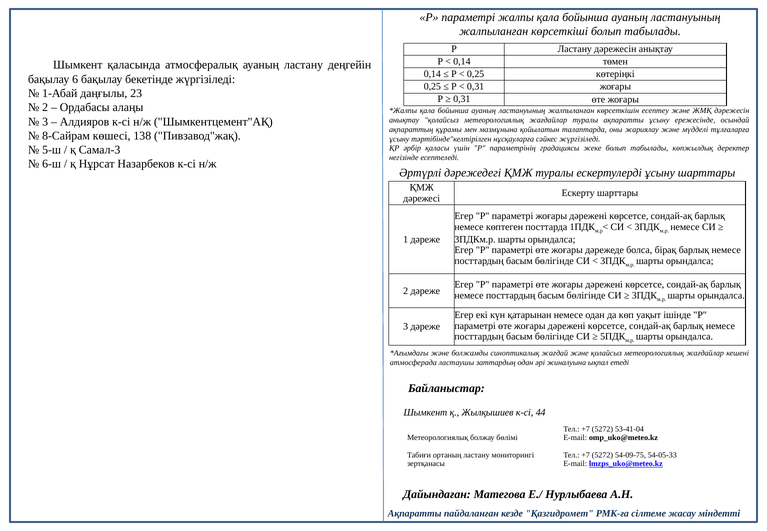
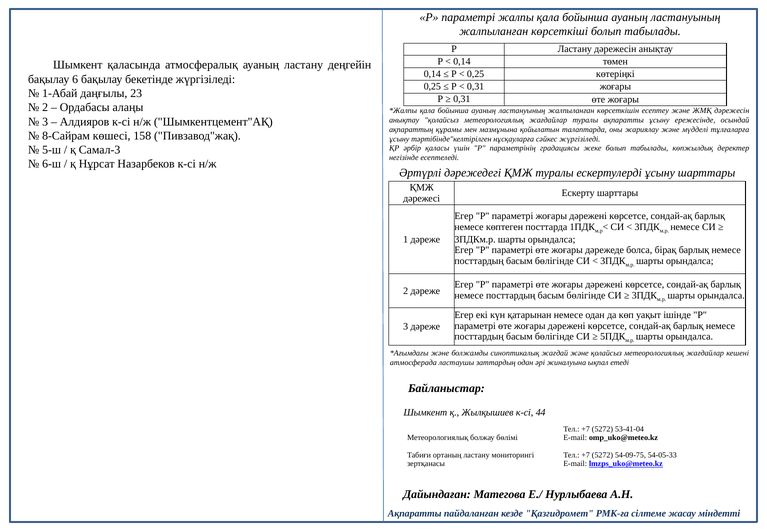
138: 138 -> 158 (142, 136)
